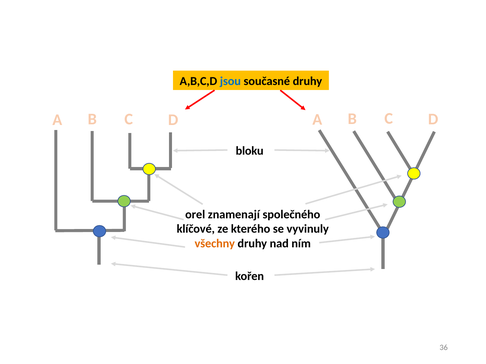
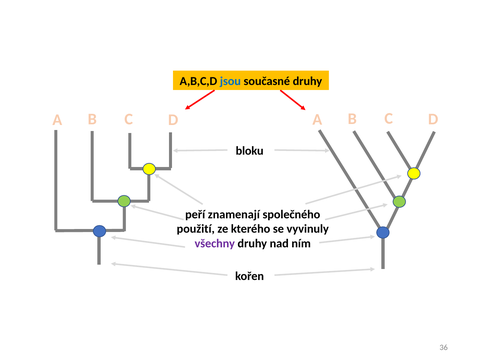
orel: orel -> peří (195, 215)
klíčové: klíčové -> použití (196, 229)
všechny colour: orange -> purple (215, 244)
